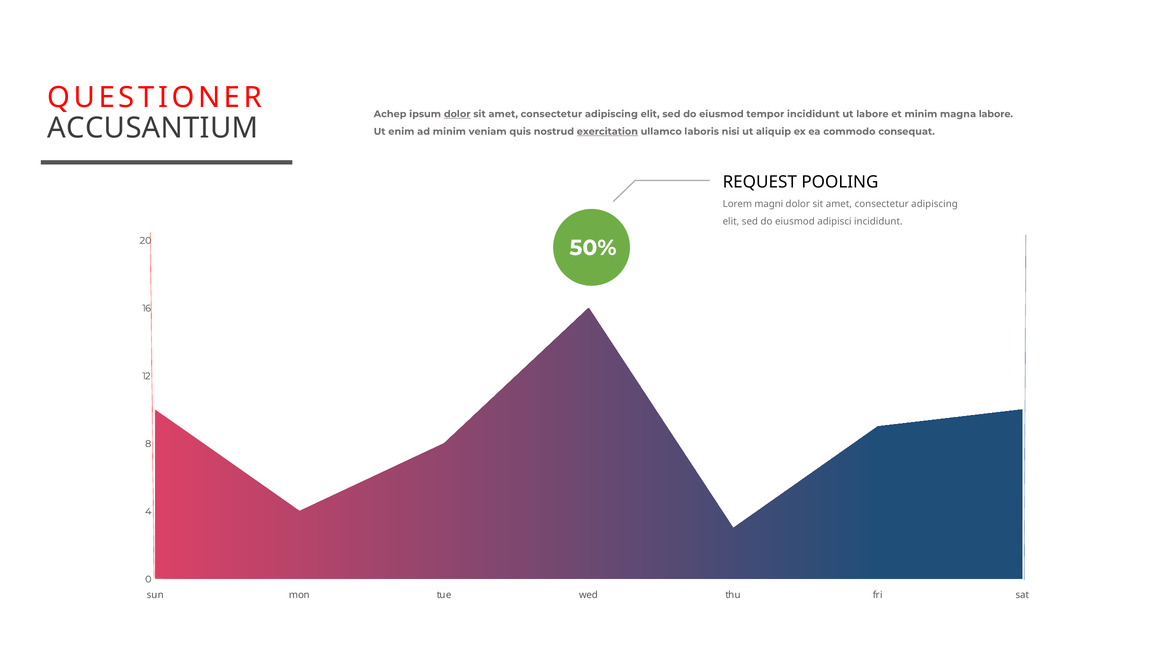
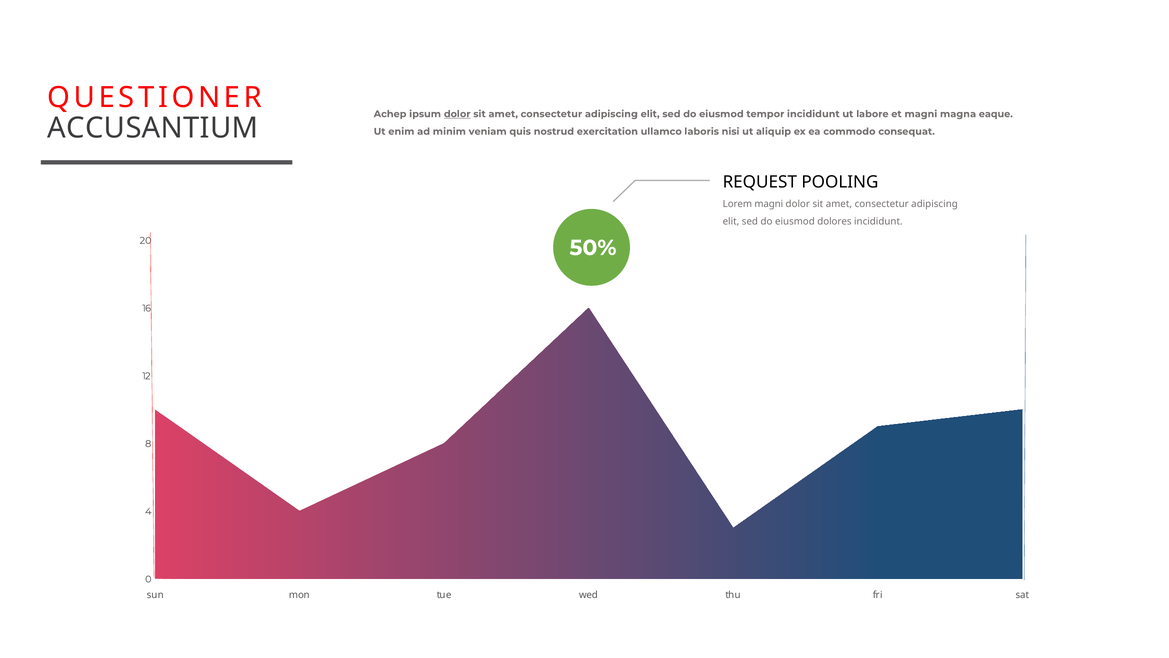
et minim: minim -> magni (921, 114)
magna labore: labore -> eaque (996, 114)
exercitation underline: present -> none (607, 131)
adipisci: adipisci -> dolores (834, 222)
